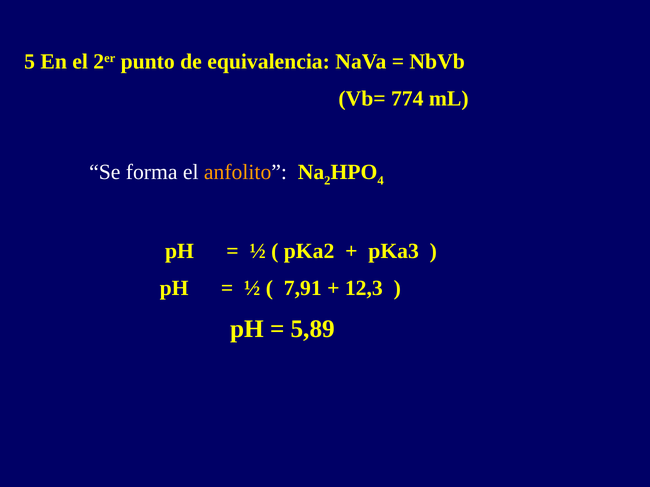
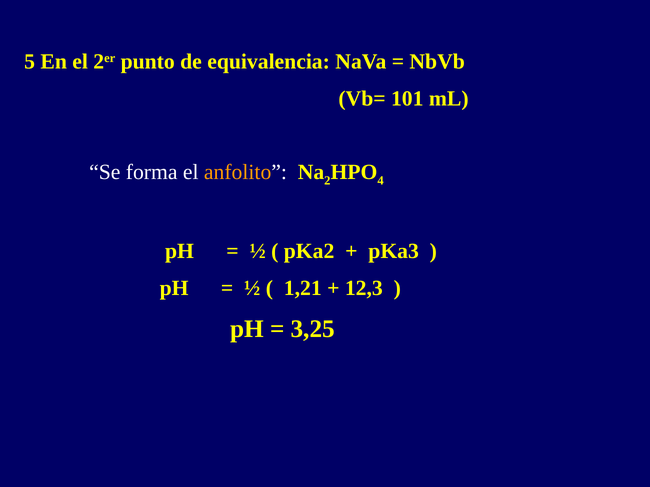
774: 774 -> 101 (407, 99)
7,91: 7,91 -> 1,21 (303, 288)
5,89: 5,89 -> 3,25 (313, 329)
